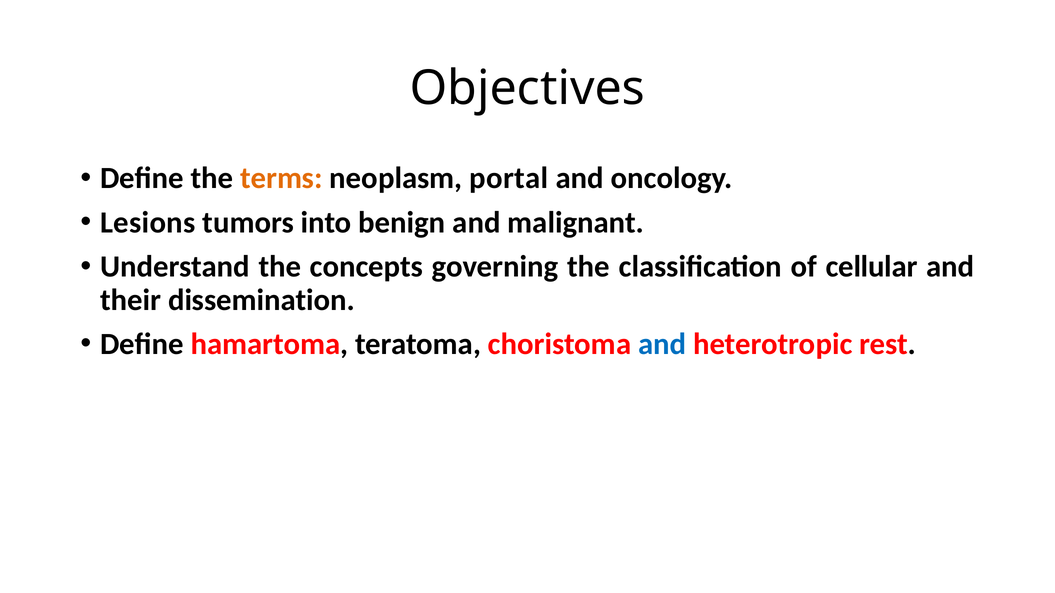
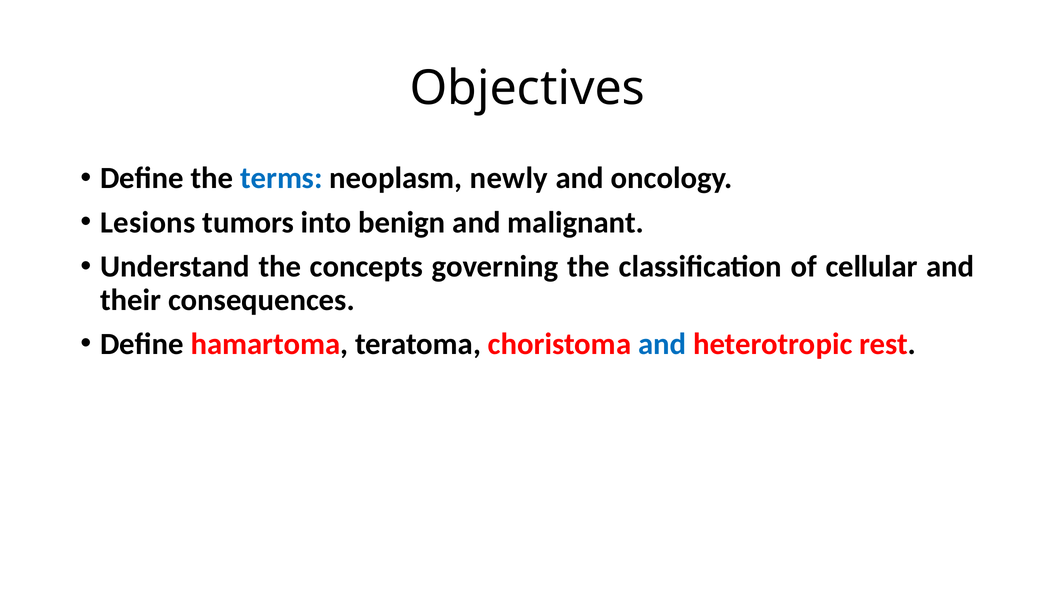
terms colour: orange -> blue (281, 178)
portal: portal -> newly (509, 178)
dissemination: dissemination -> consequences (261, 300)
